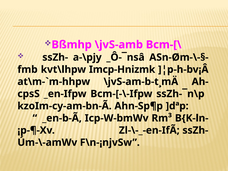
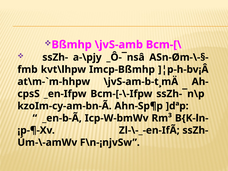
Imcp-Hnizmk: Imcp-Hnizmk -> Imcp-Bßmhp (122, 69)
